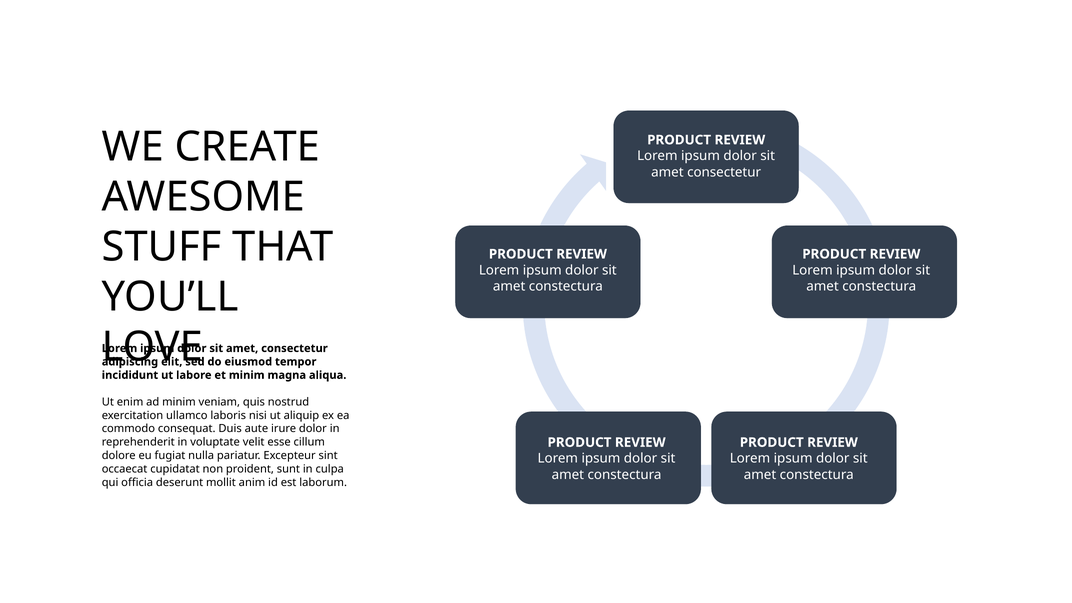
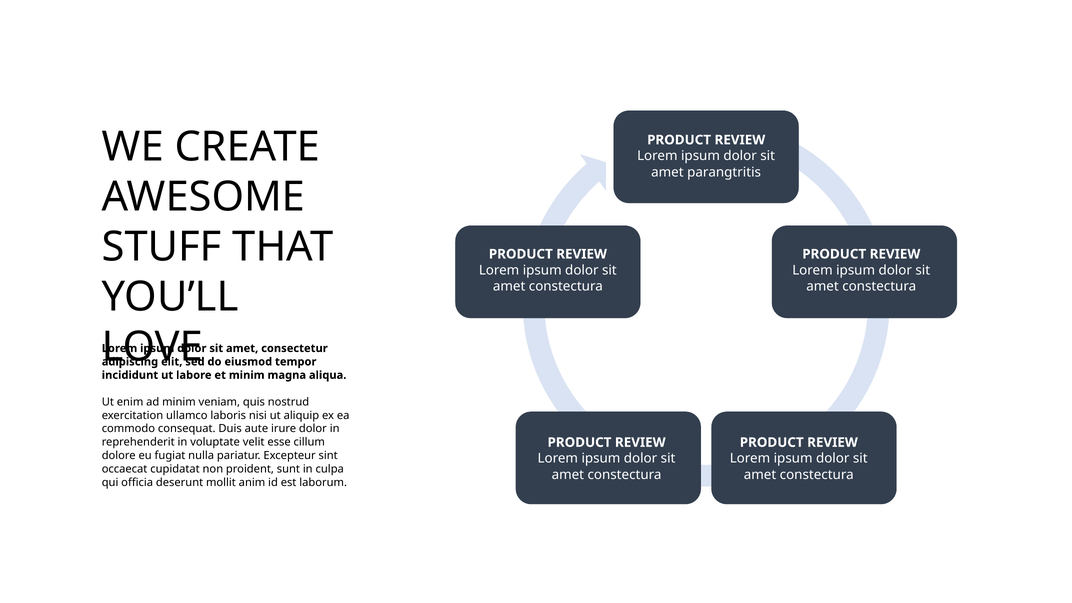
consectetur: consectetur -> parangtritis (724, 172)
